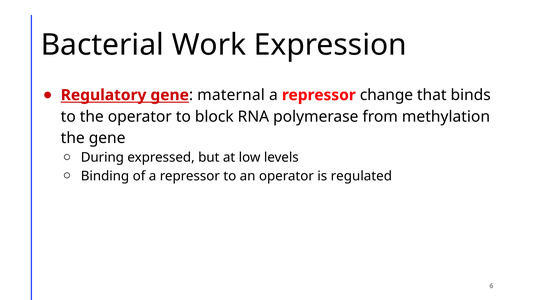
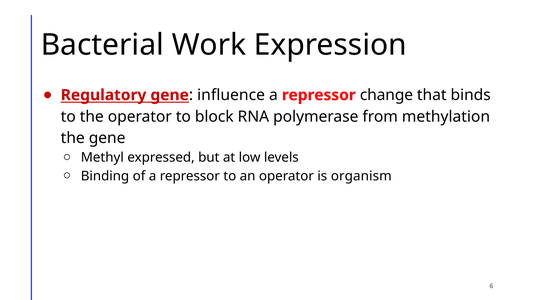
maternal: maternal -> influence (231, 95)
During: During -> Methyl (102, 158)
regulated: regulated -> organism (361, 176)
